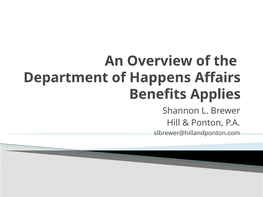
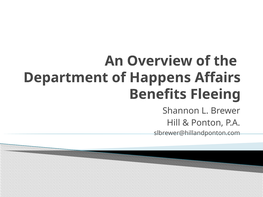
Applies: Applies -> Fleeing (215, 94)
